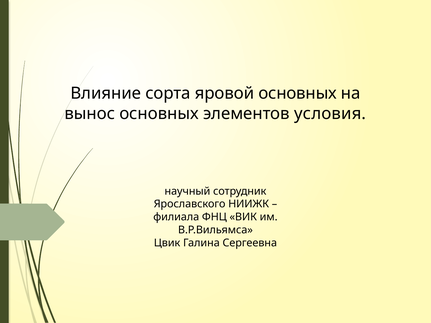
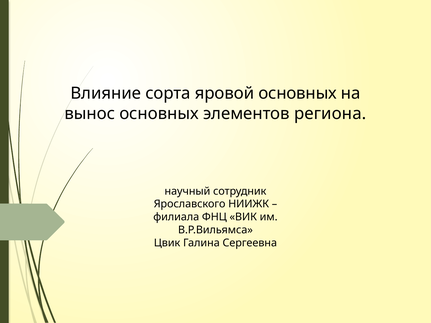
условия: условия -> региона (330, 114)
